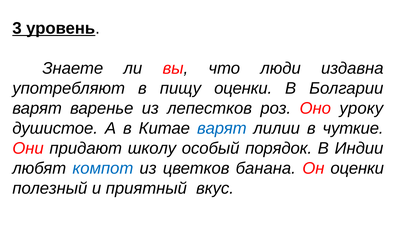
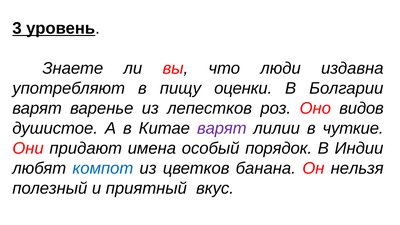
уроку: уроку -> видов (362, 108)
варят colour: blue -> purple (222, 128)
школу: школу -> имена (152, 148)
Он оценки: оценки -> нельзя (357, 168)
